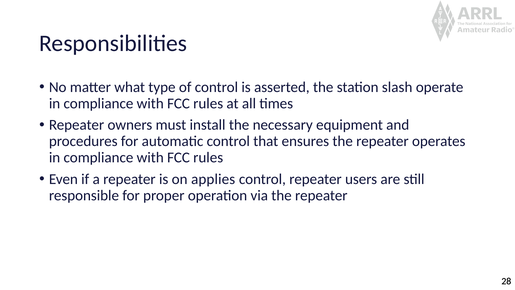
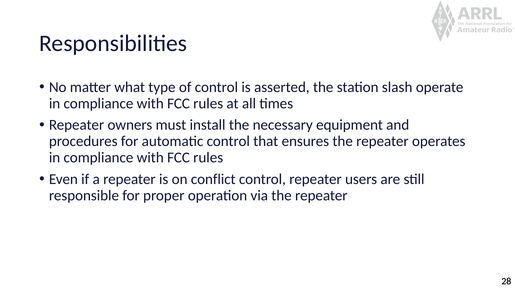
applies: applies -> conflict (213, 179)
